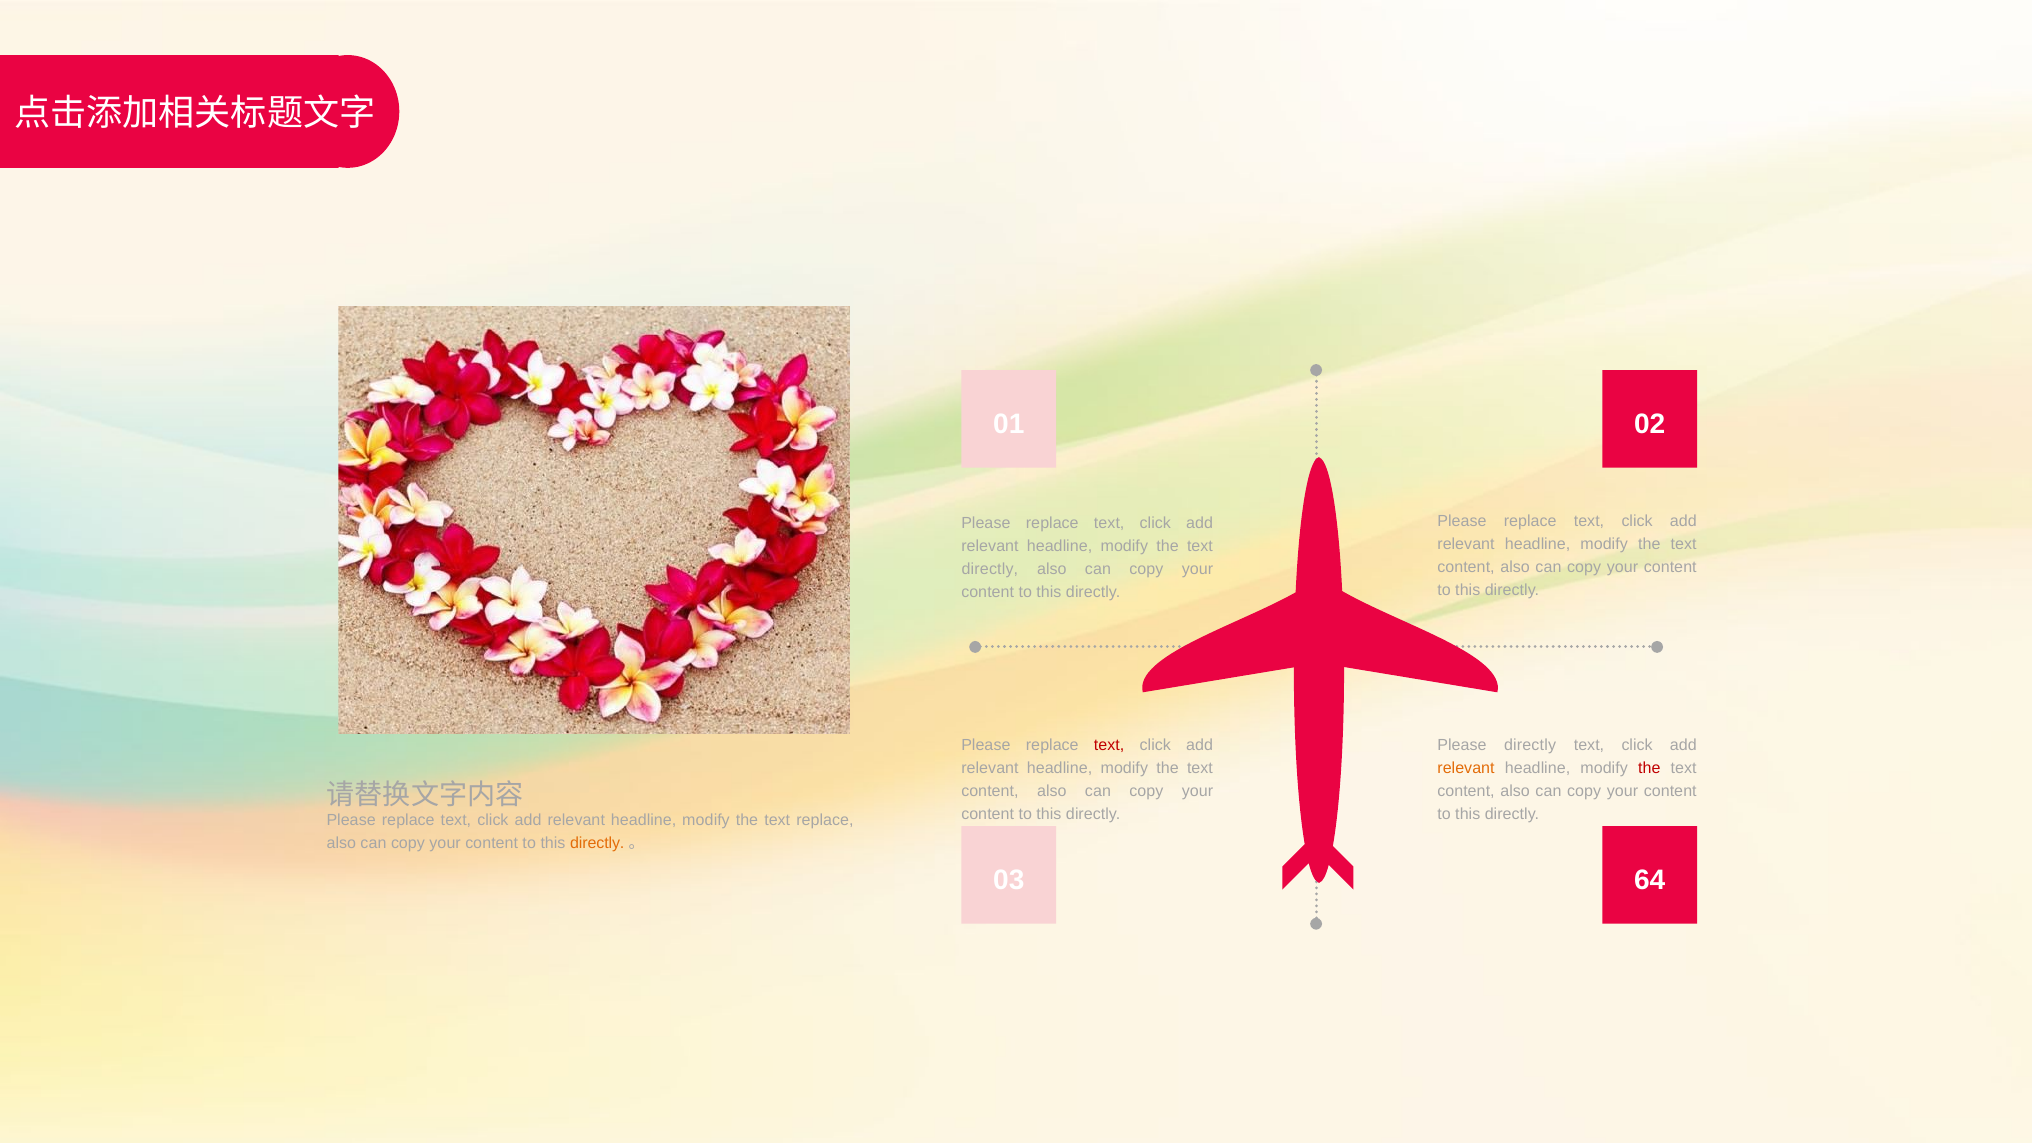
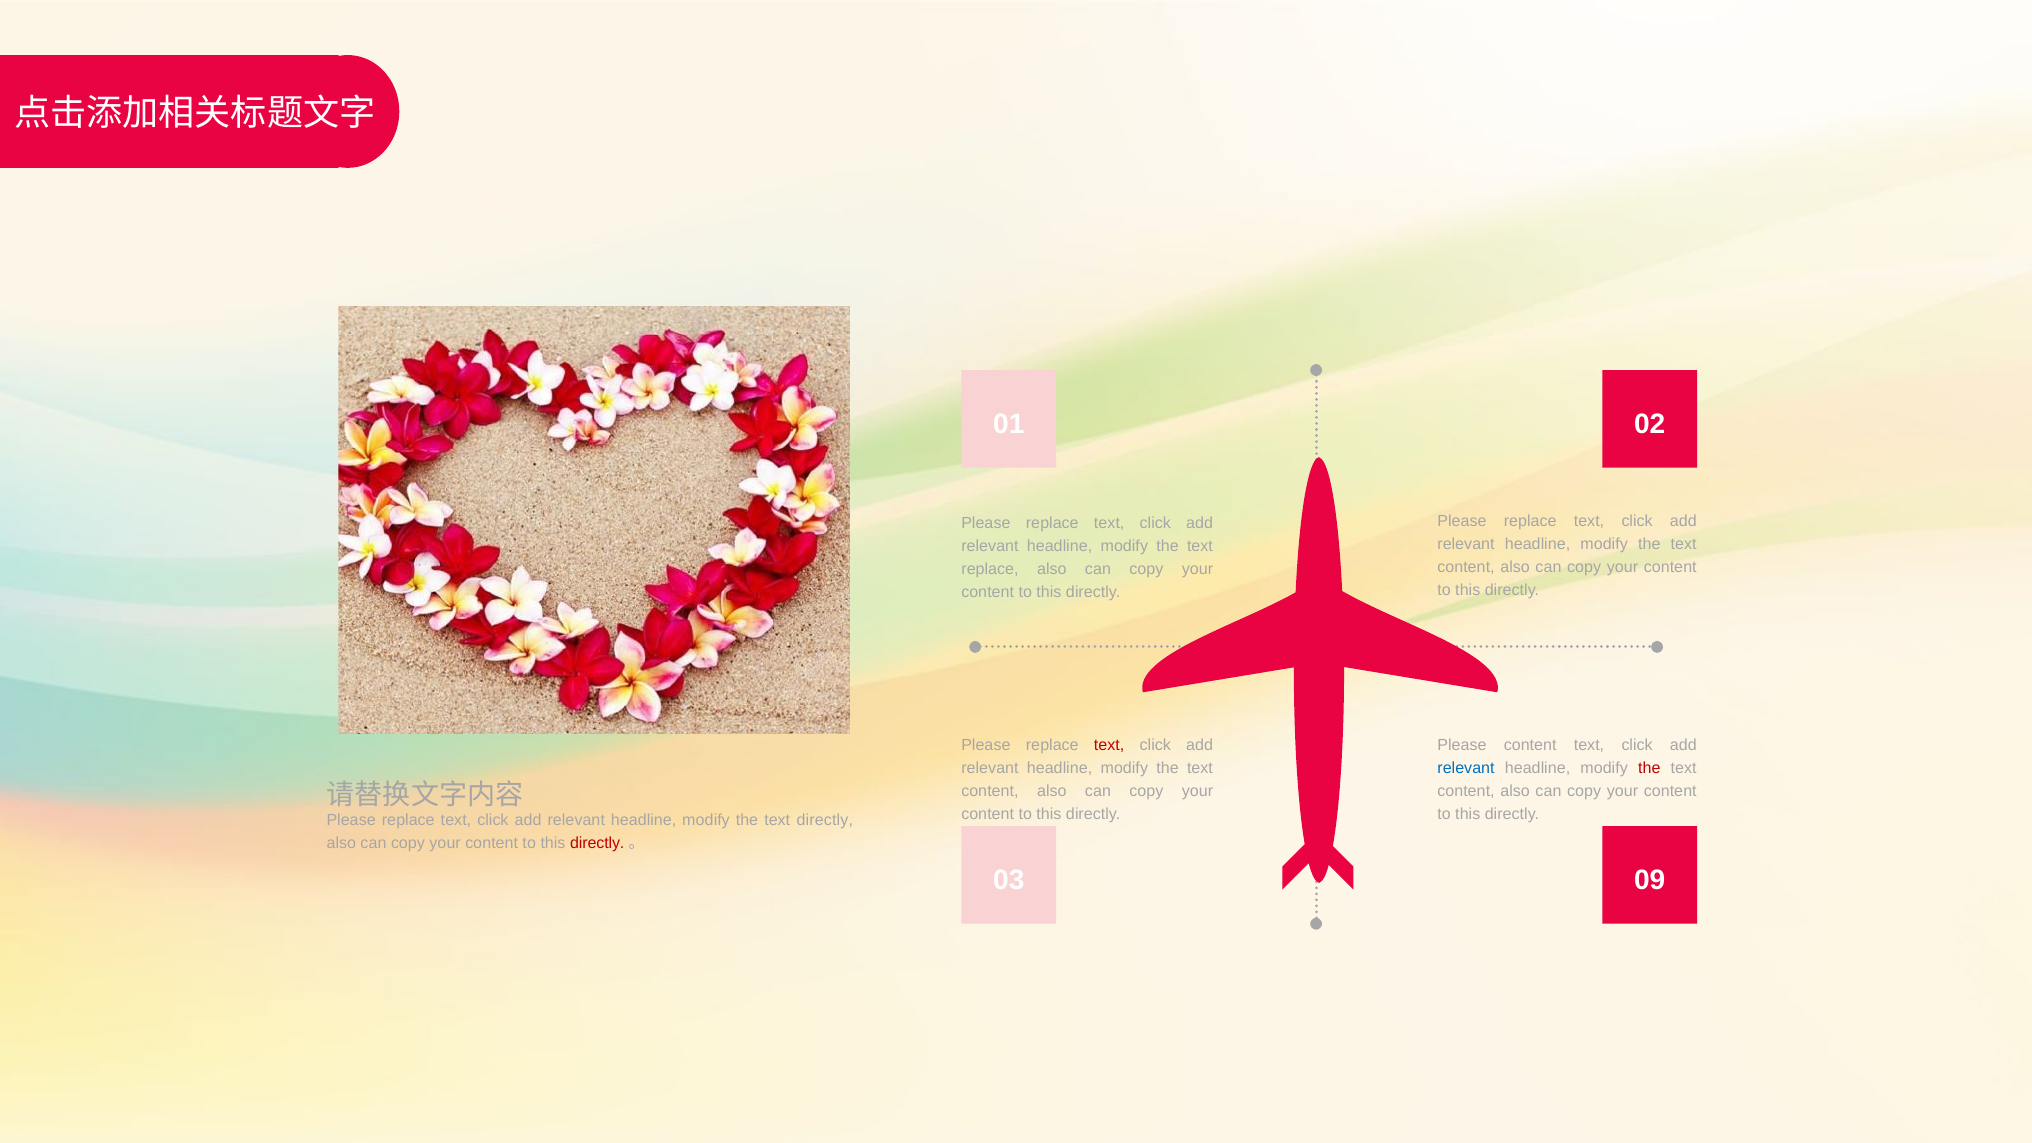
directly: directly -> replace (990, 569)
Please directly: directly -> content (1530, 745)
relevant colour: orange -> blue (1466, 768)
text replace: replace -> directly (825, 820)
directly colour: orange -> red (597, 843)
64: 64 -> 09 (1650, 880)
